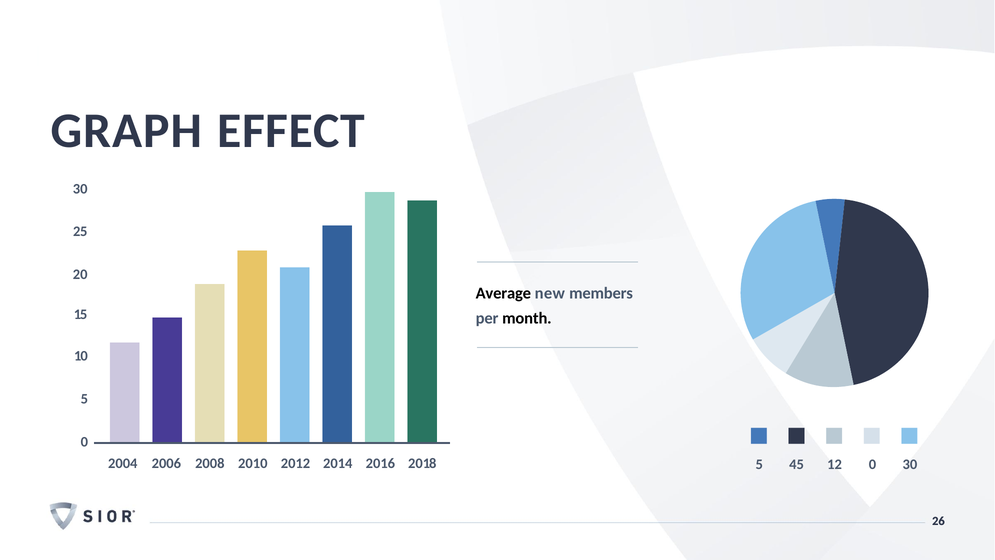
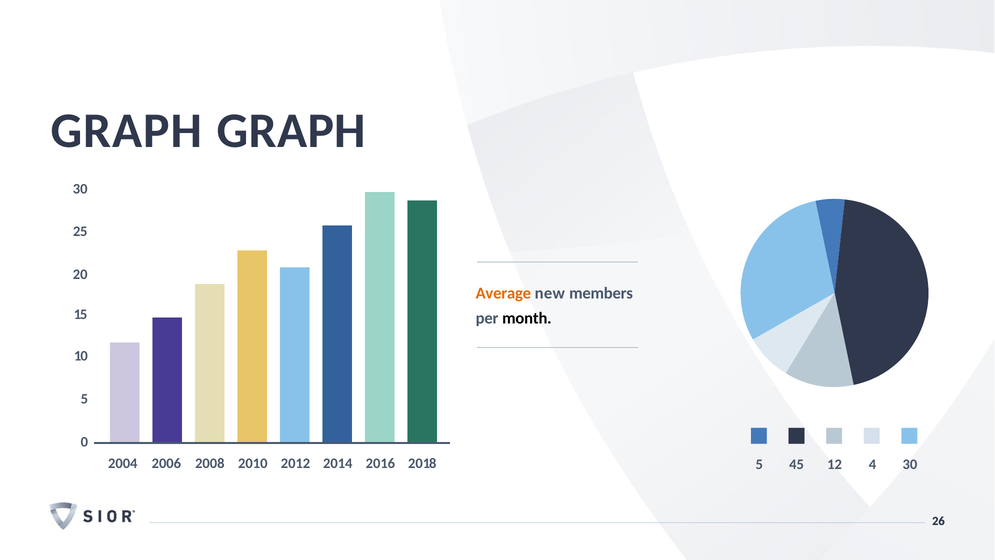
GRAPH EFFECT: EFFECT -> GRAPH (291, 131)
Average colour: black -> orange (503, 293)
12 0: 0 -> 4 (872, 464)
